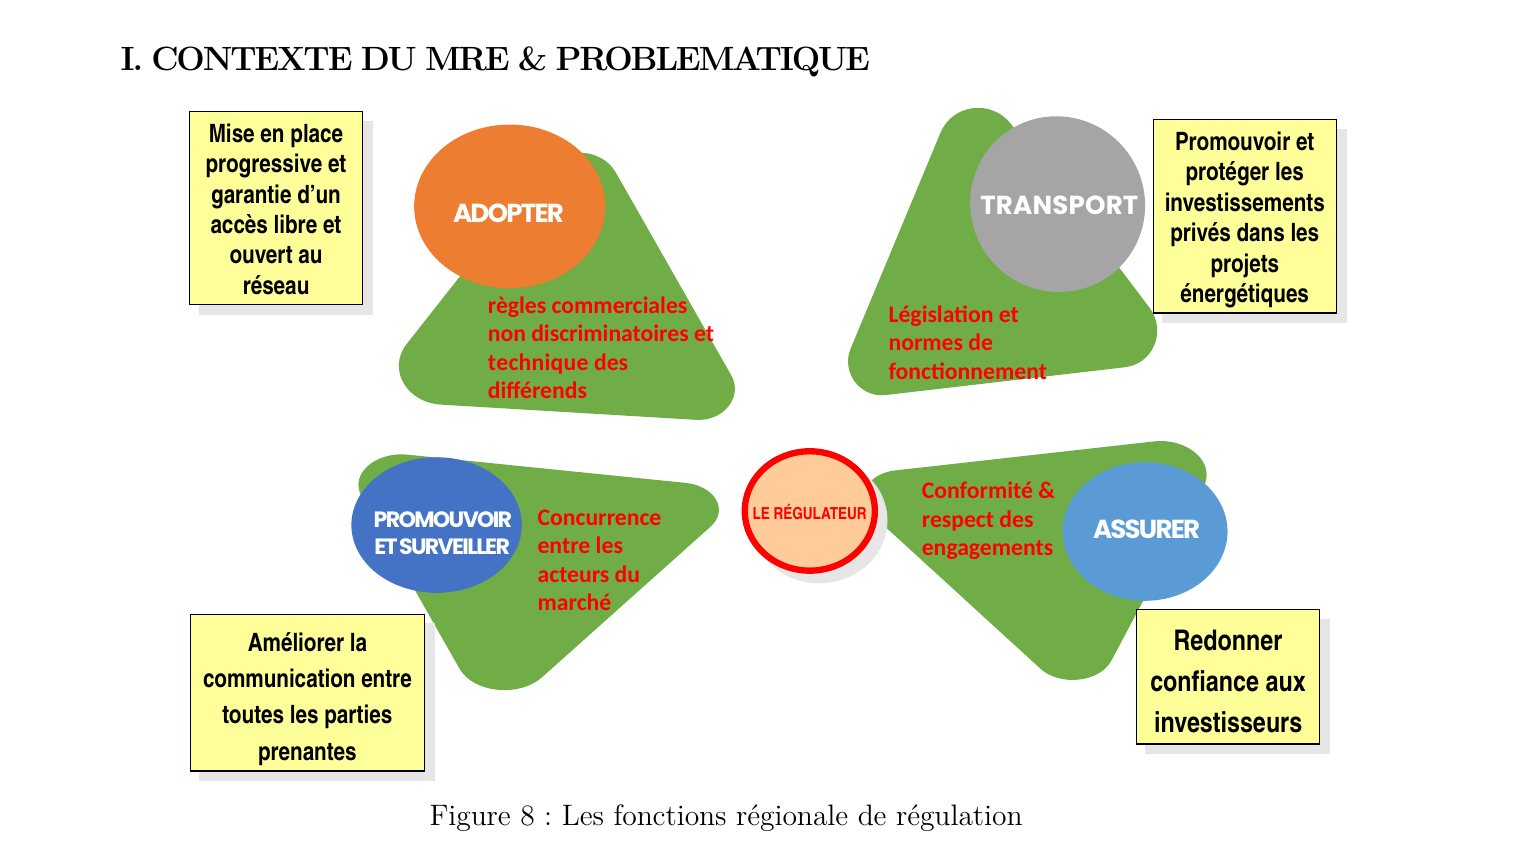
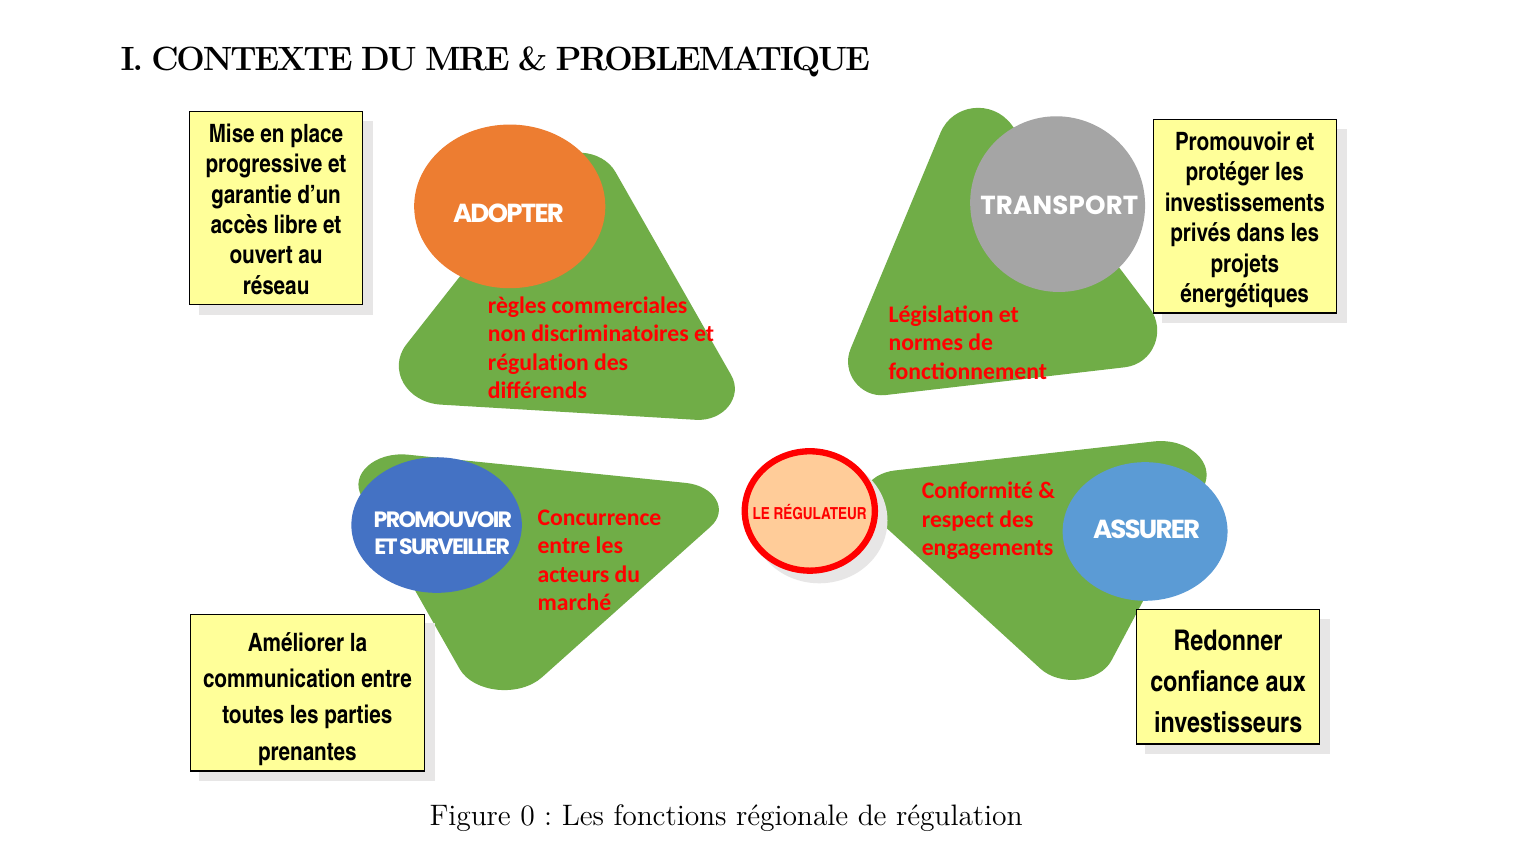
technique: technique -> régulation (538, 362)
8: 8 -> 0 (528, 816)
